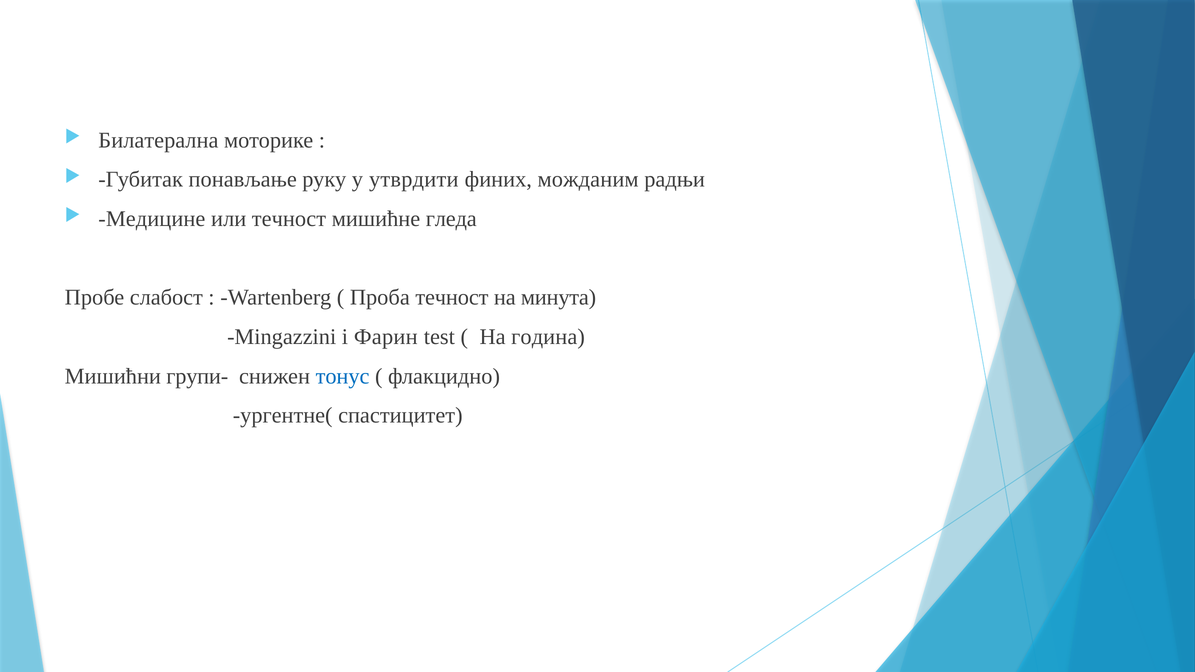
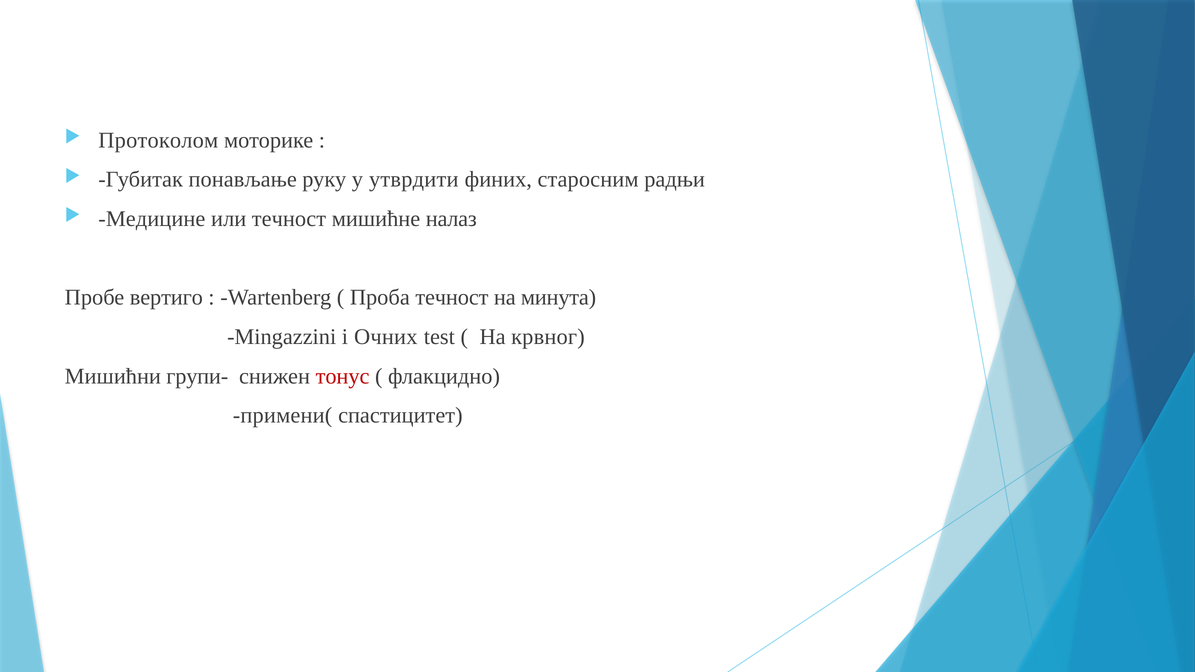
Билатерална: Билатерална -> Протоколом (158, 140)
можданим: можданим -> старосним (588, 180)
гледа: гледа -> налаз (451, 219)
слабост: слабост -> вертиго (166, 298)
Фарин: Фарин -> Очних (386, 337)
година: година -> крвног (548, 337)
тонус colour: blue -> red (343, 376)
ургентне(: ургентне( -> примени( (283, 416)
